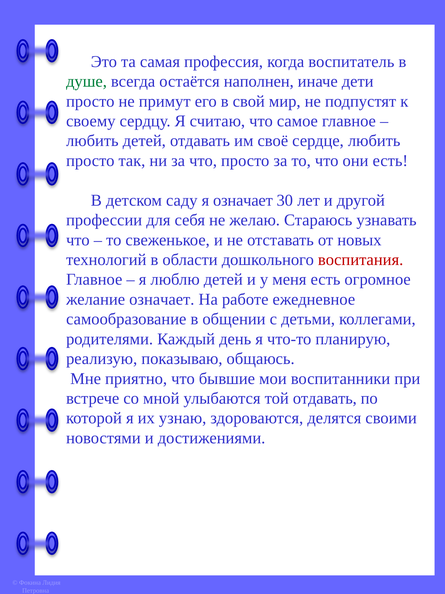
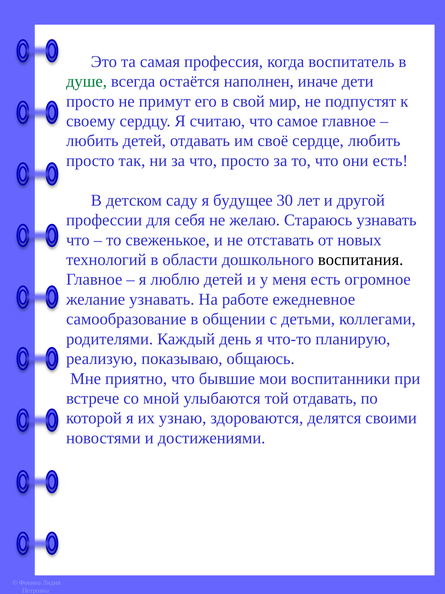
я означает: означает -> будущее (243, 200)
воспитания colour: red -> black (361, 259)
желание означает: означает -> узнавать (162, 299)
